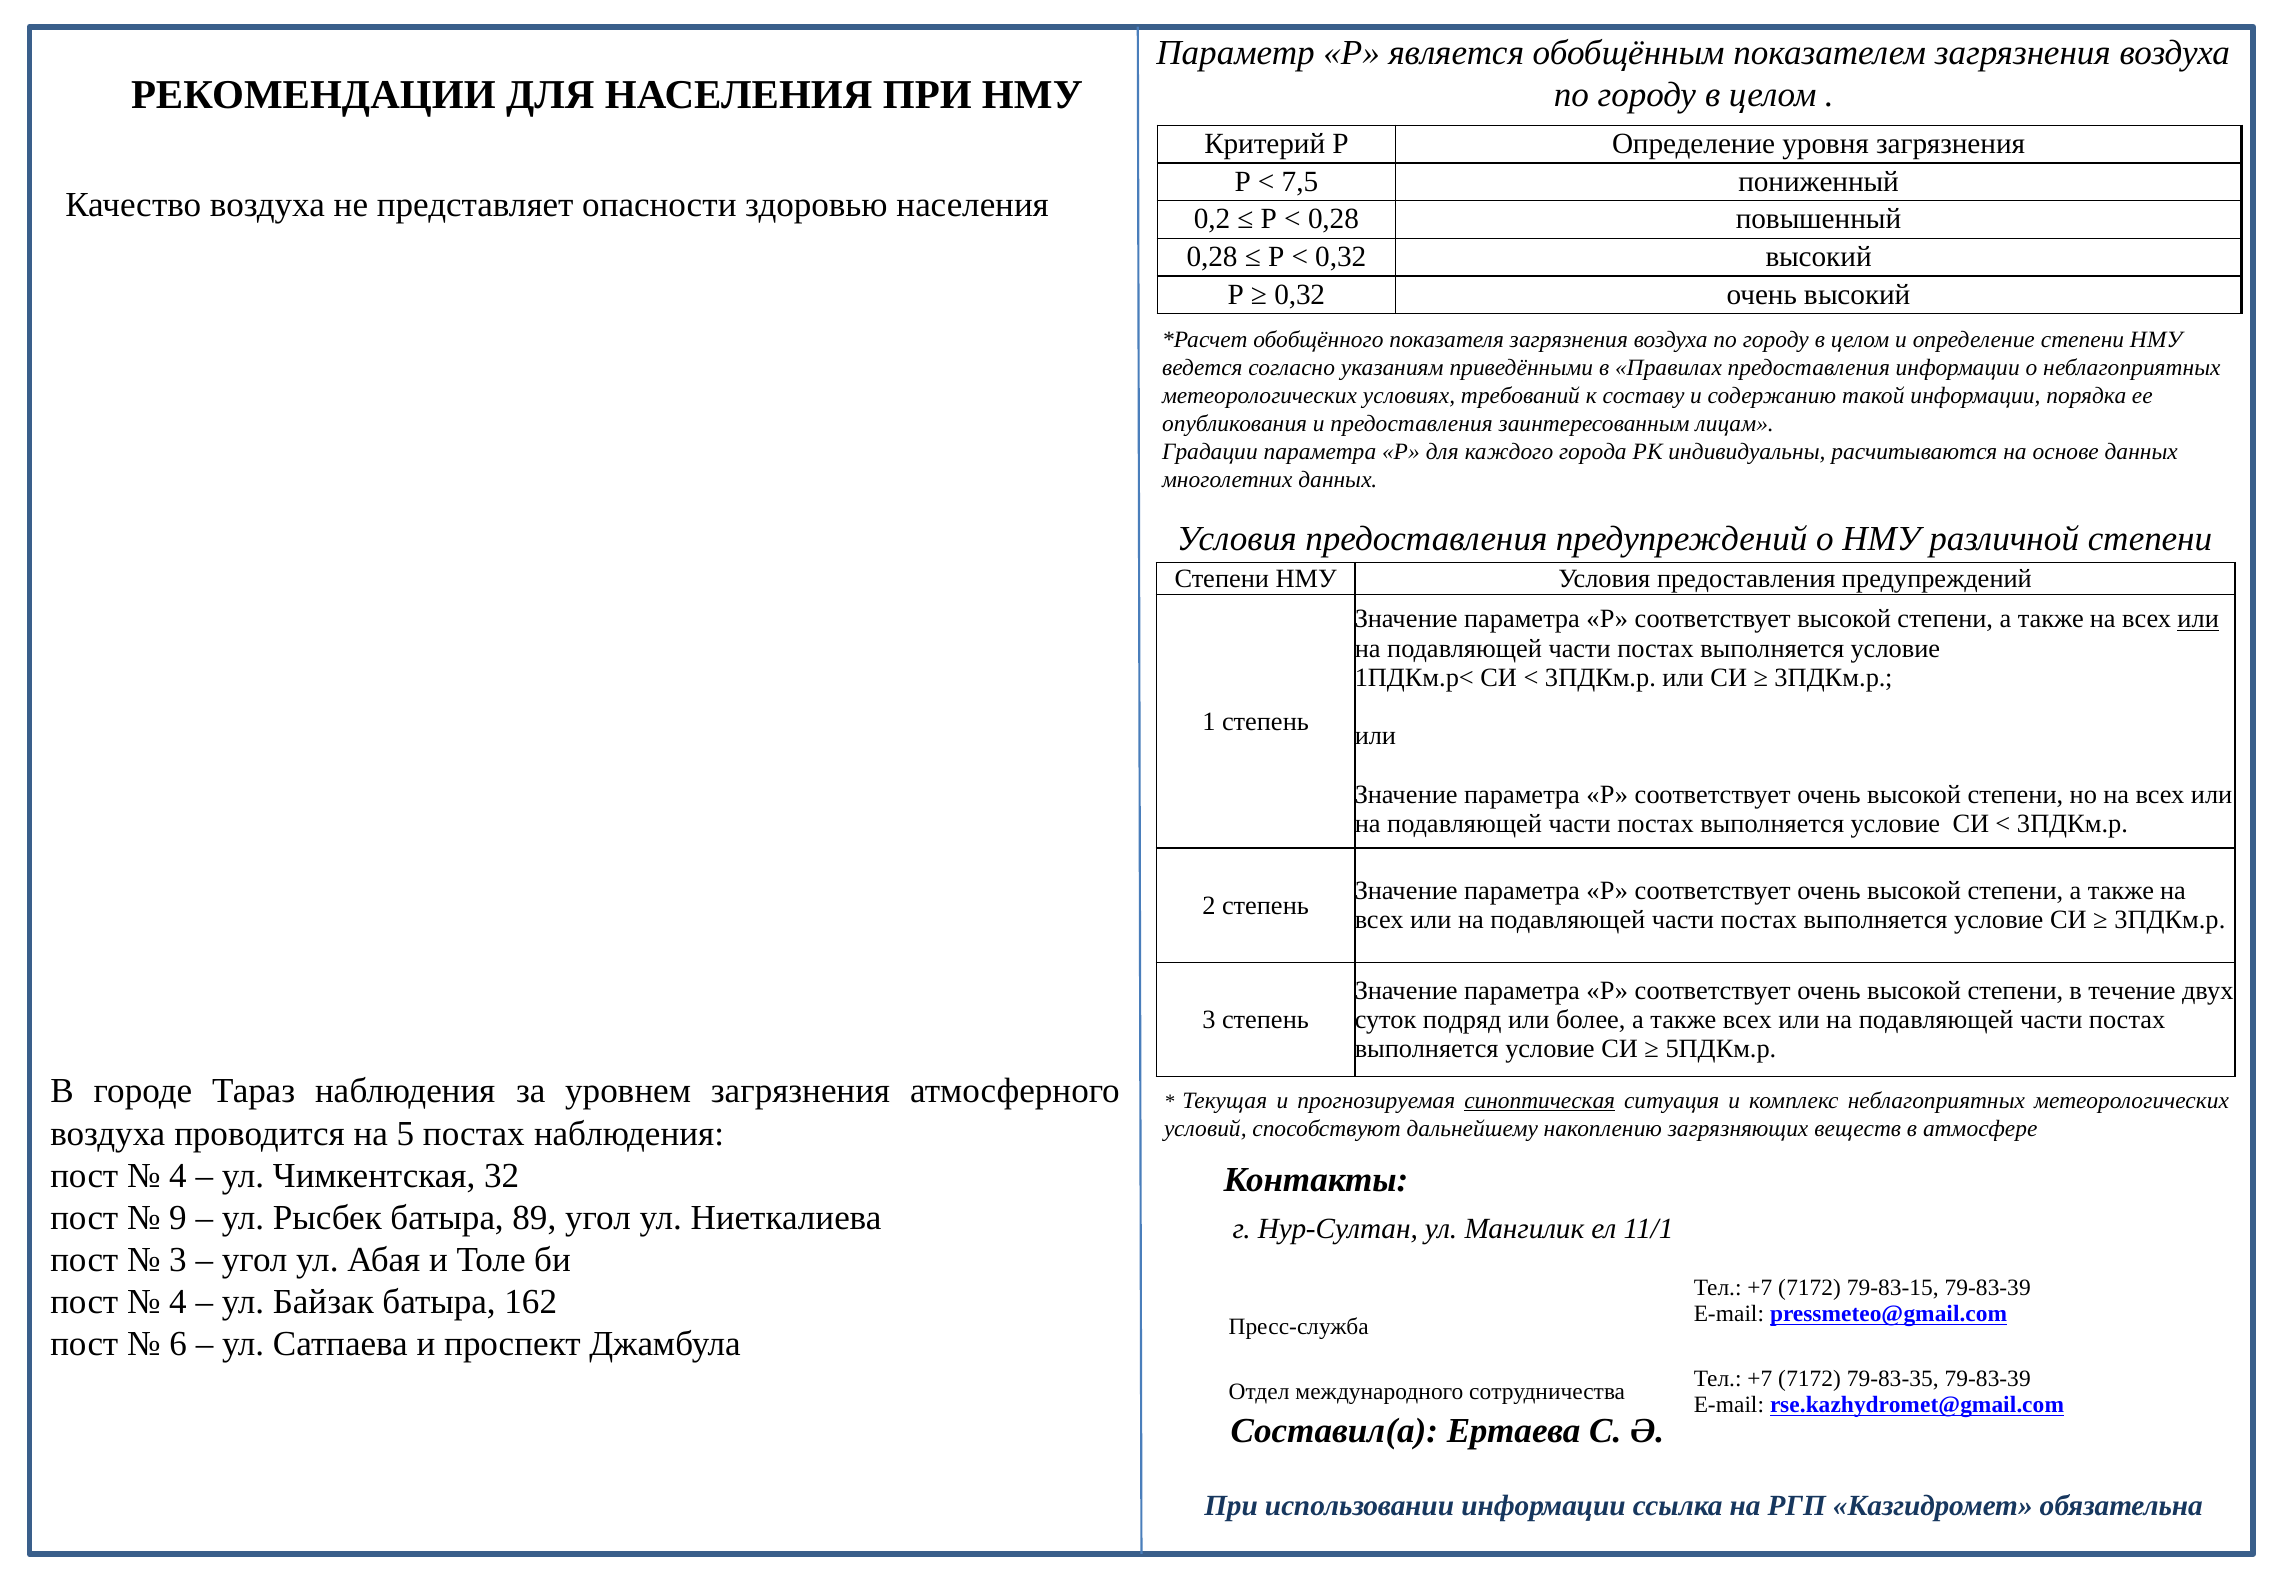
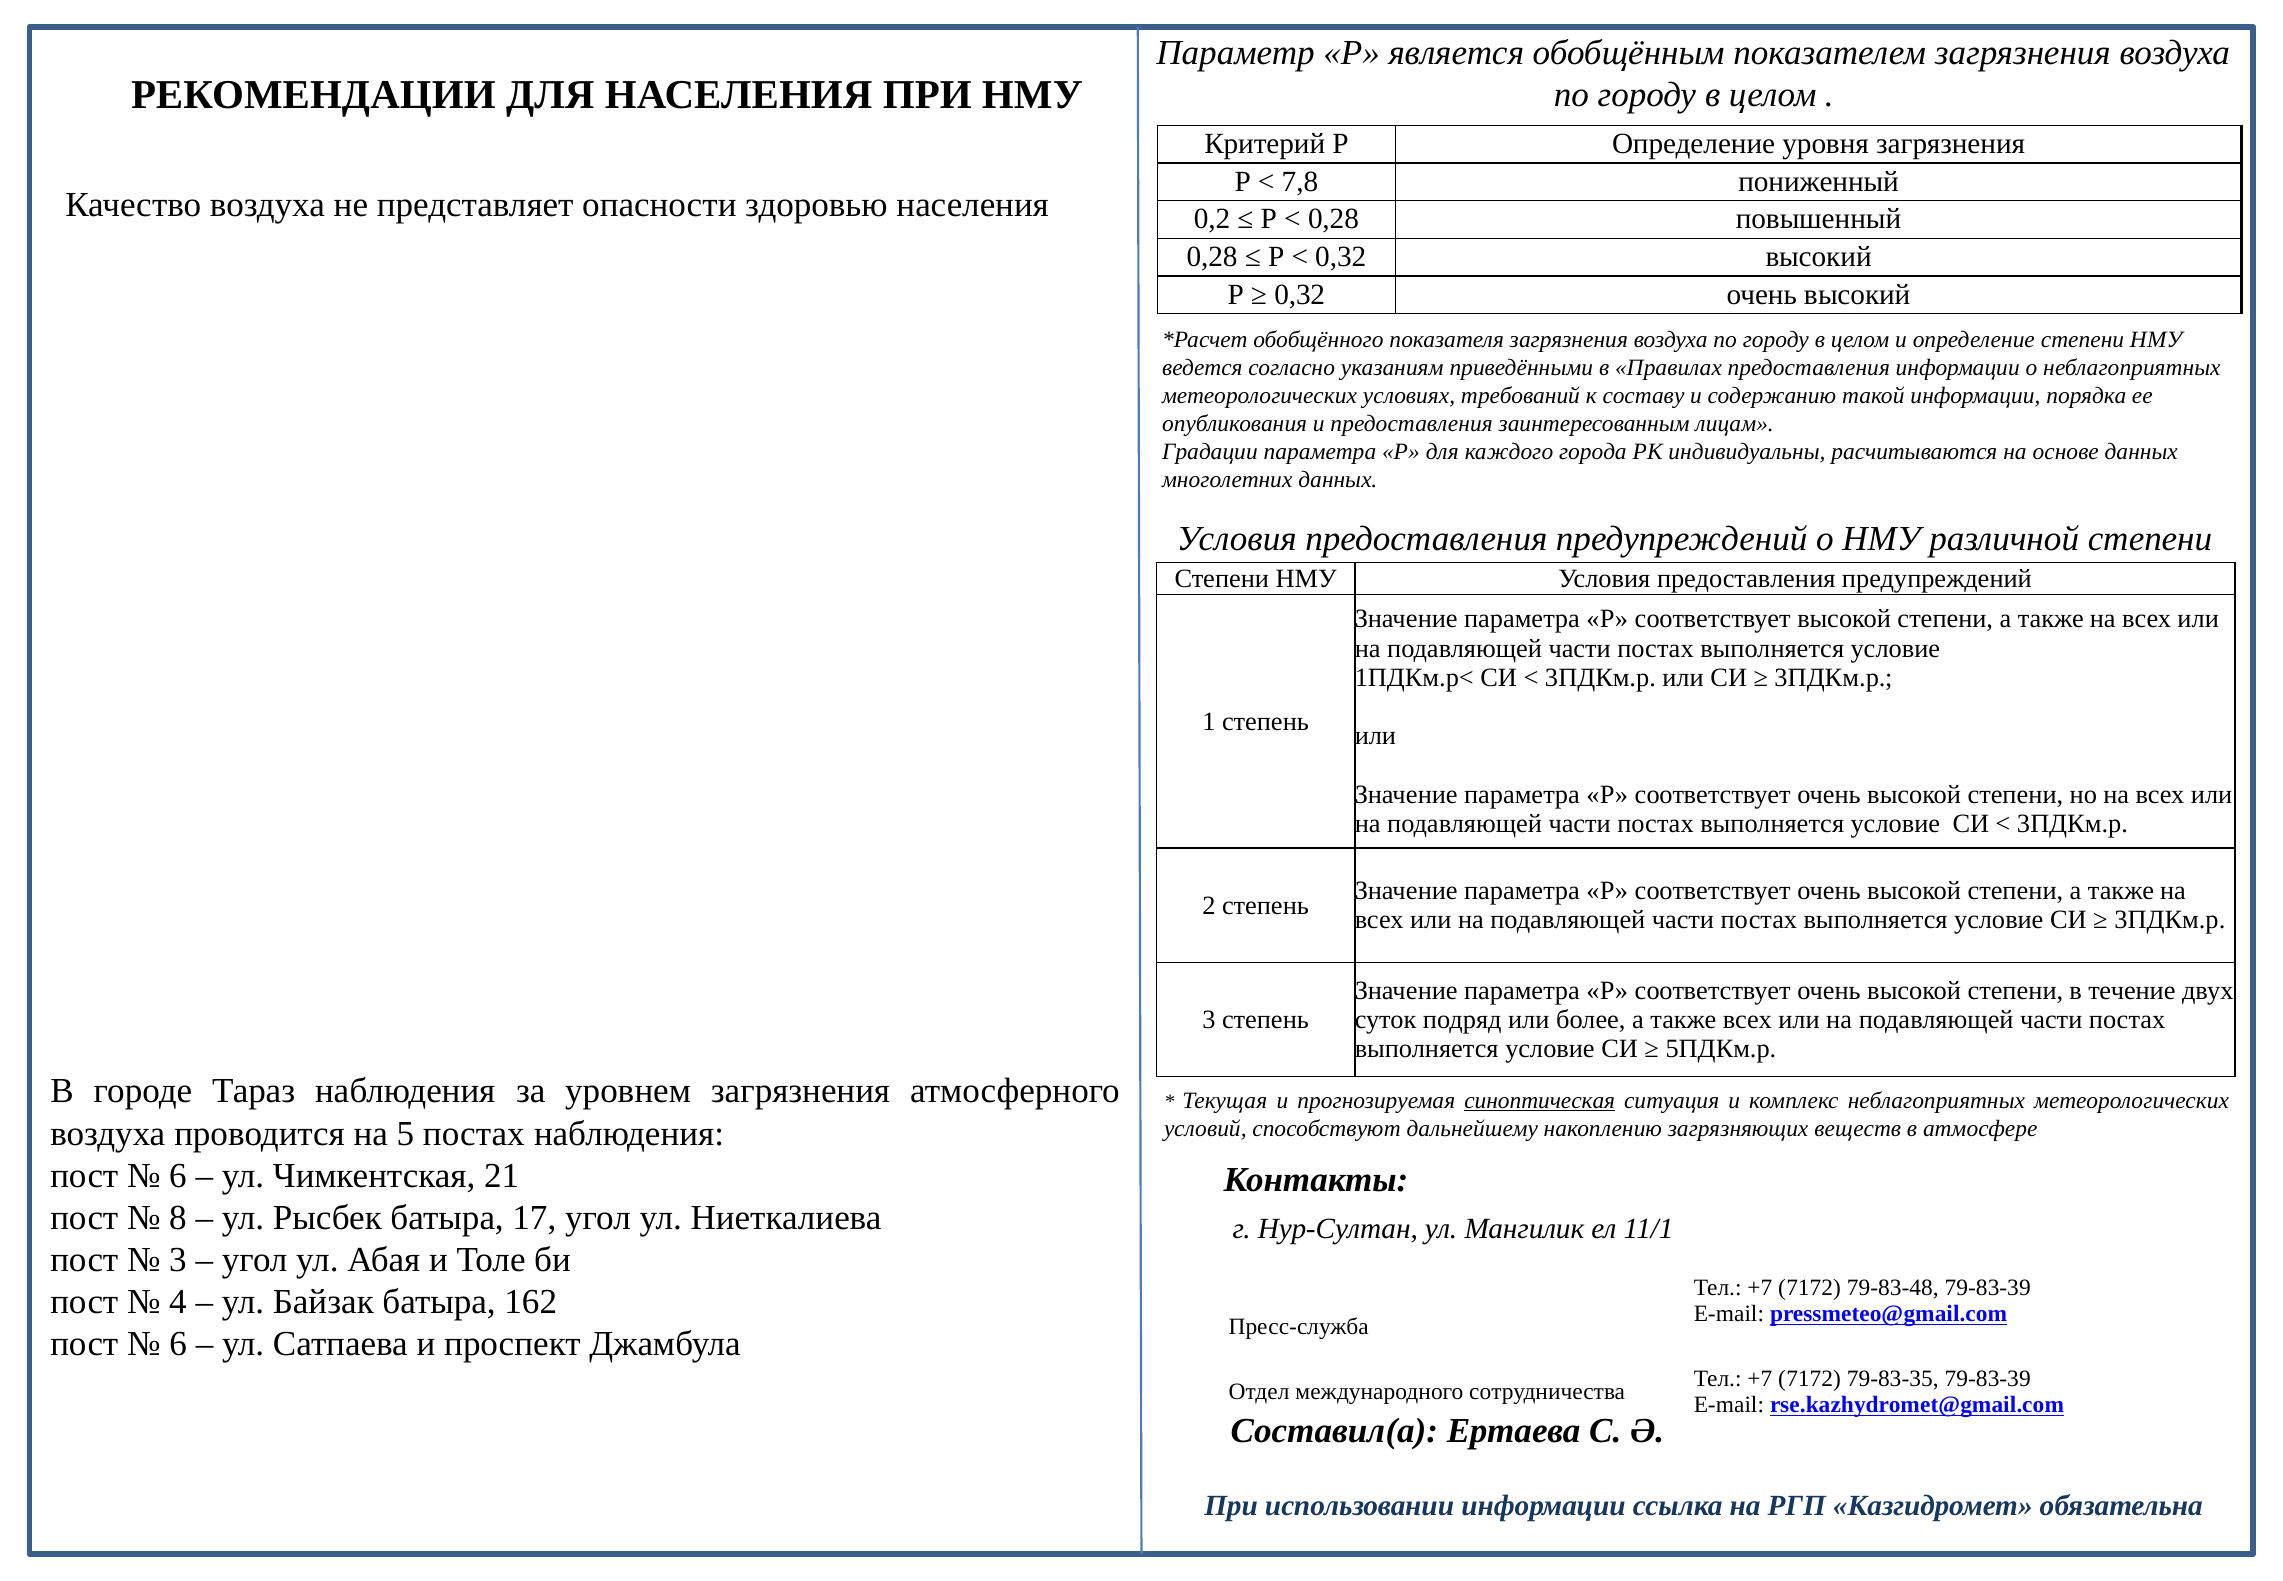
7,5: 7,5 -> 7,8 (1300, 182)
или underline: present -> none (2198, 619)
4: 4 -> 6 (178, 1175)
32: 32 -> 21 (502, 1175)
9: 9 -> 8 (178, 1217)
89: 89 -> 17 (534, 1217)
79-83-15: 79-83-15 -> 79-83-48 (1893, 1288)
